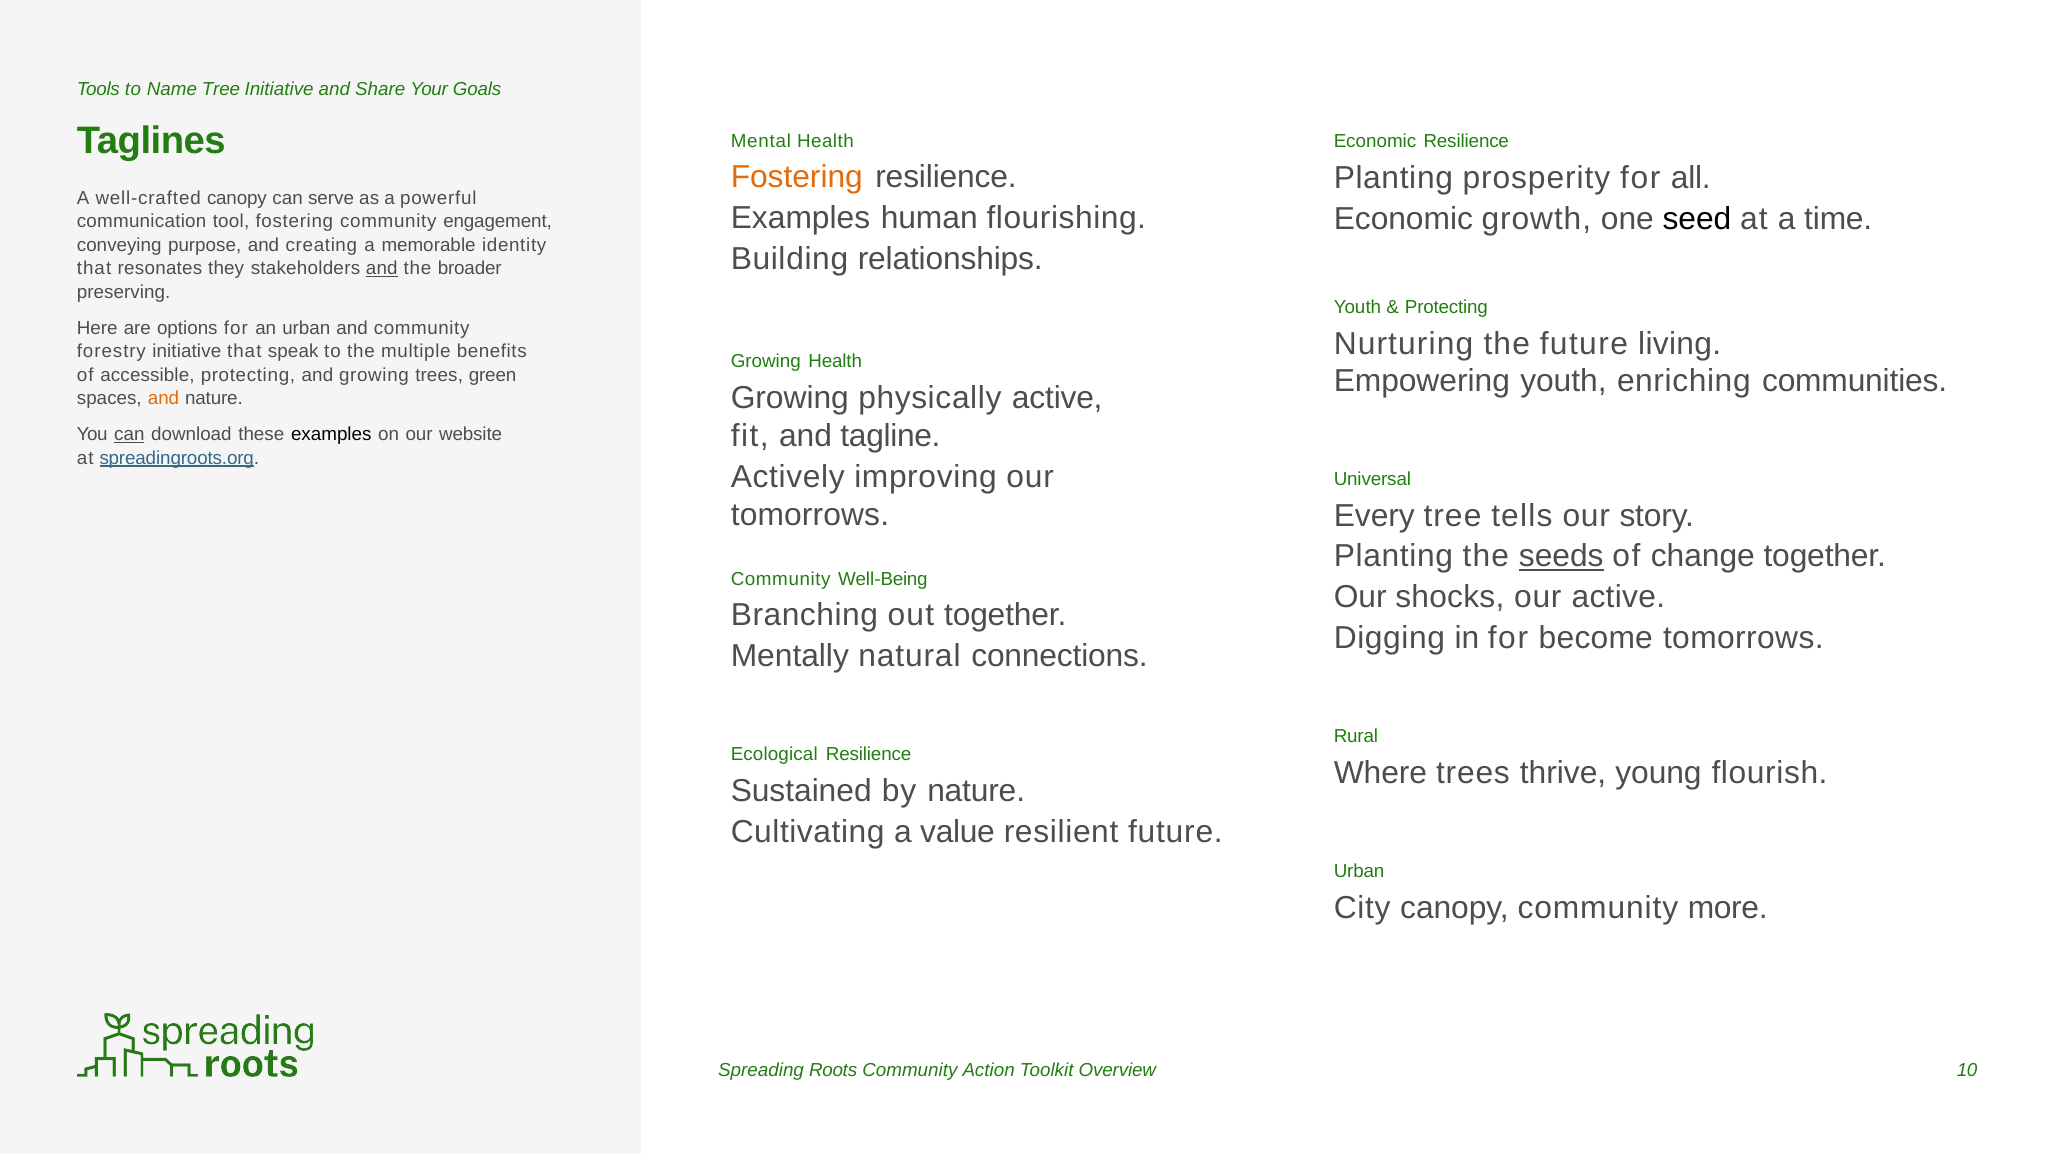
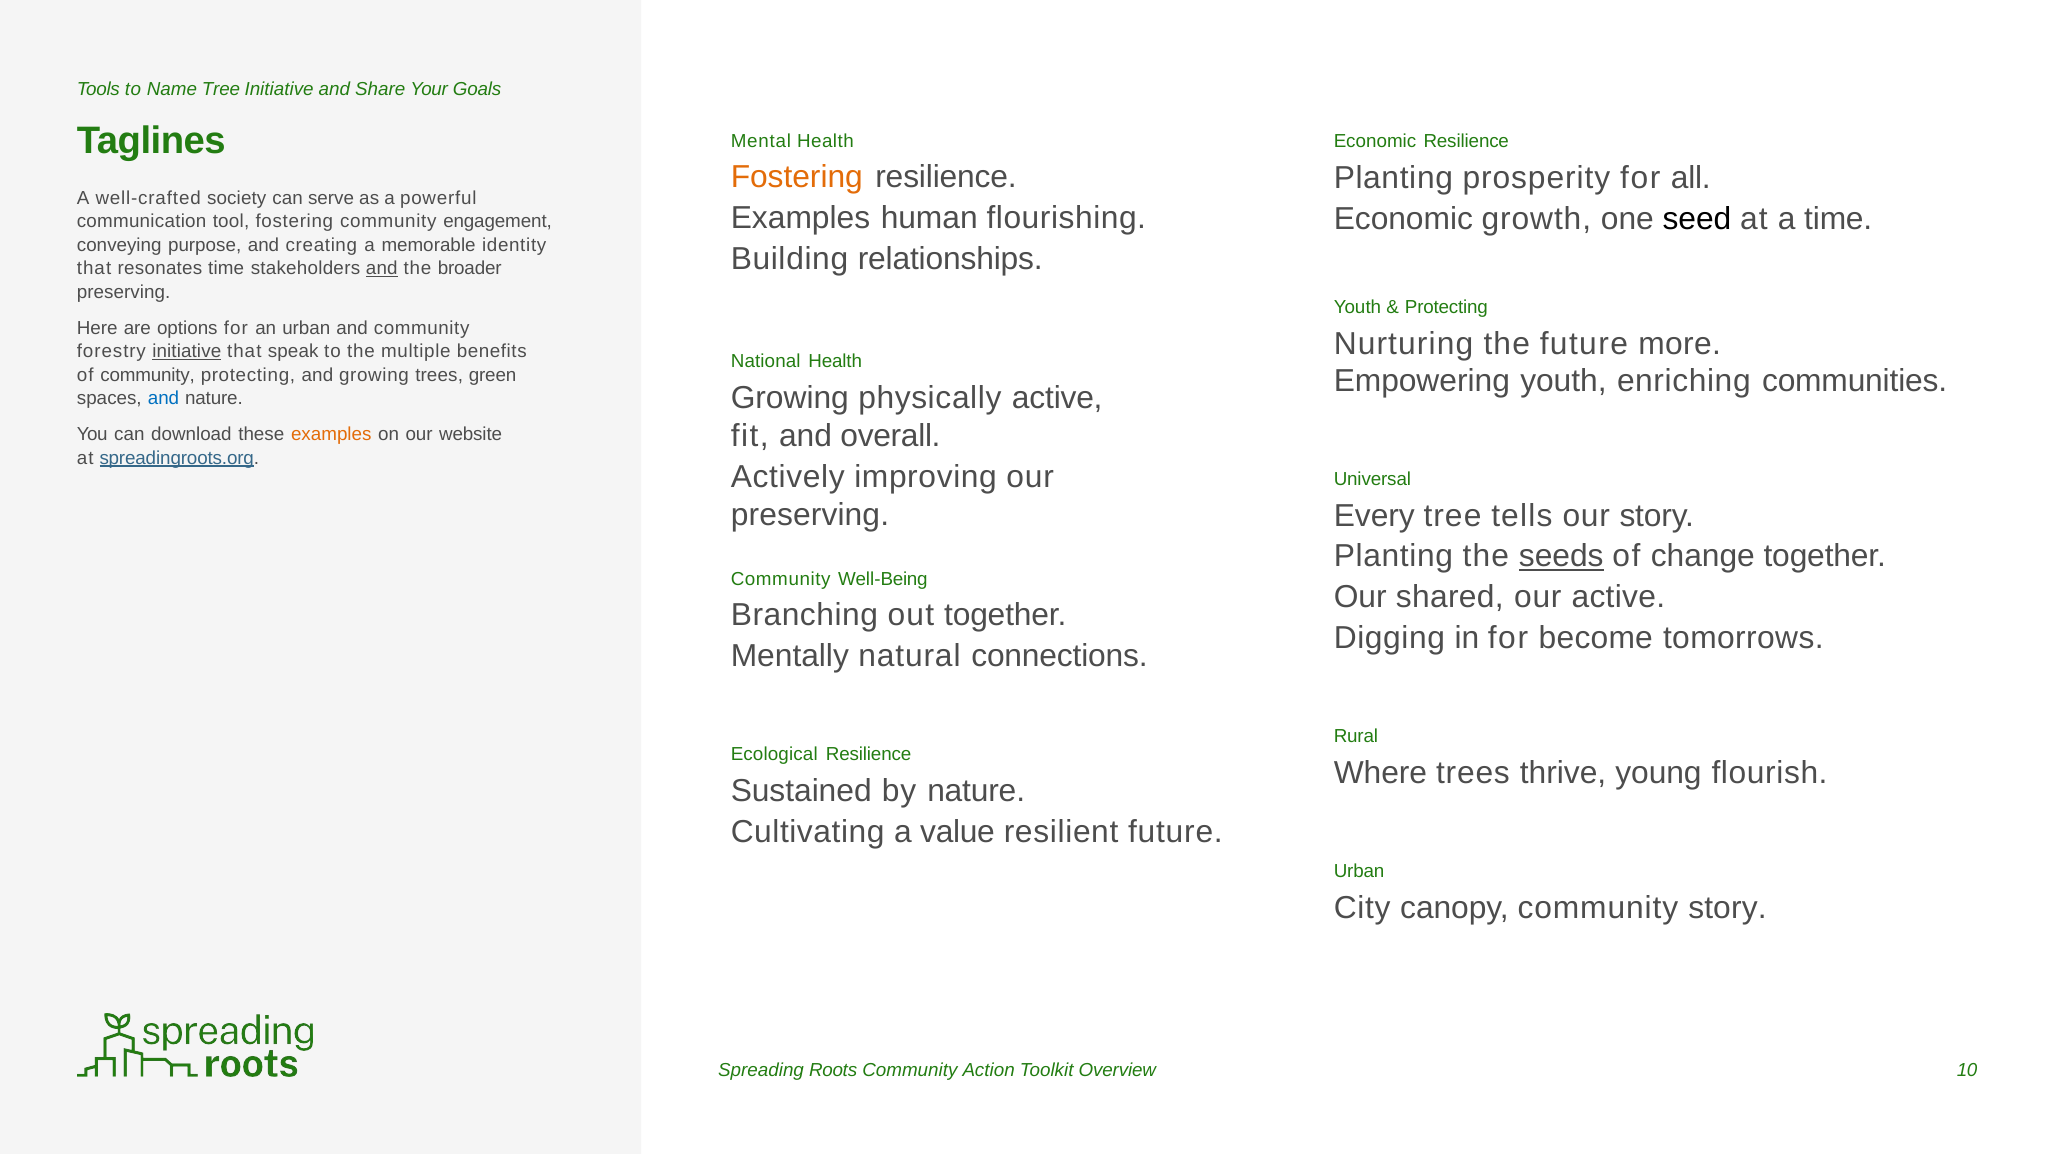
well-crafted canopy: canopy -> society (237, 198)
resonates they: they -> time (226, 268)
living: living -> more (1680, 344)
initiative underline: none -> present (187, 352)
Growing: Growing -> National (766, 361)
of accessible: accessible -> community (148, 375)
and colour: orange -> blue (163, 399)
tagline: tagline -> overall (891, 436)
can underline: present -> none (129, 435)
examples colour: black -> orange (331, 435)
tomorrows: tomorrows -> preserving (810, 516)
shocks: shocks -> shared (1450, 597)
community more: more -> story (1727, 908)
